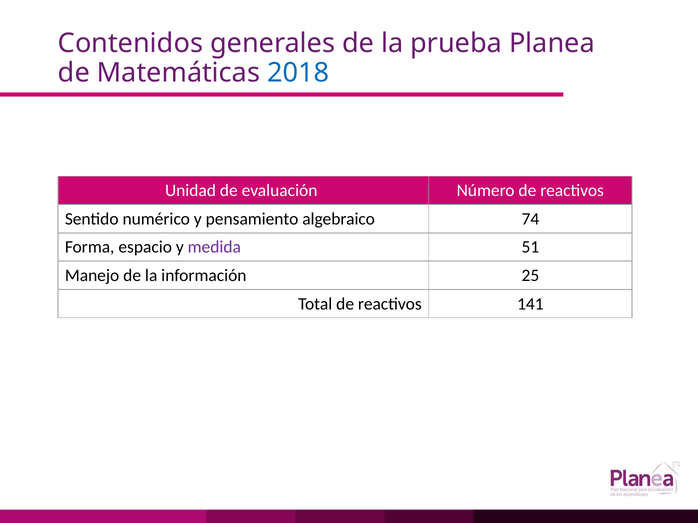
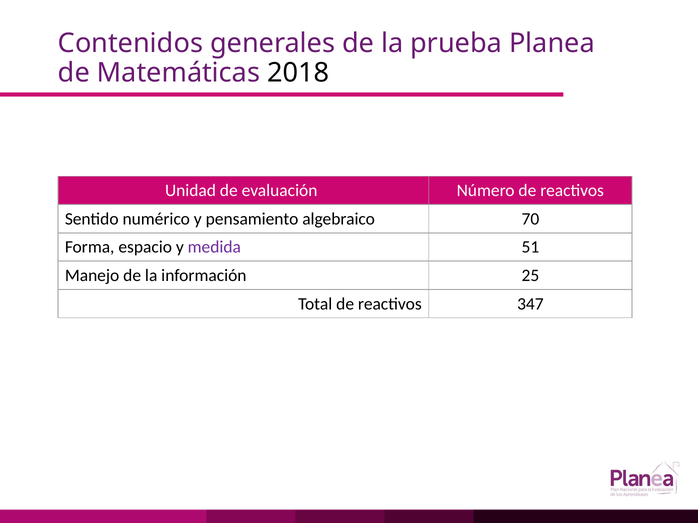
2018 colour: blue -> black (298, 73)
74: 74 -> 70 (530, 219)
141: 141 -> 347 (530, 304)
